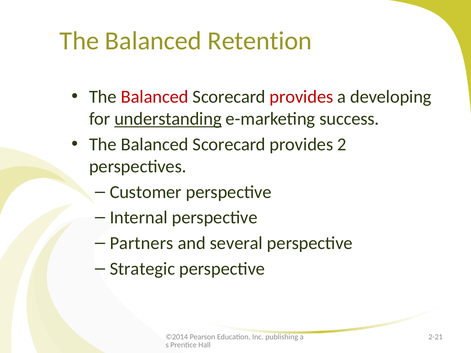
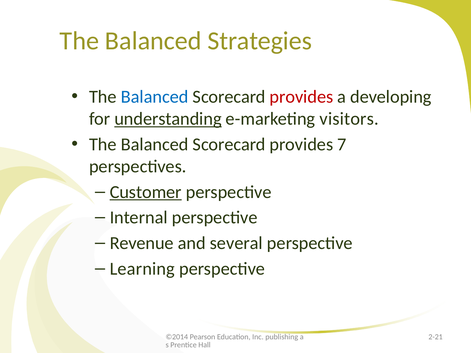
Retention: Retention -> Strategies (260, 41)
Balanced colour: red -> blue (155, 97)
success: success -> visitors (349, 119)
2: 2 -> 7 (342, 145)
Customer underline: none -> present (146, 192)
Partners: Partners -> Revenue (142, 243)
Strategic: Strategic -> Learning (142, 269)
